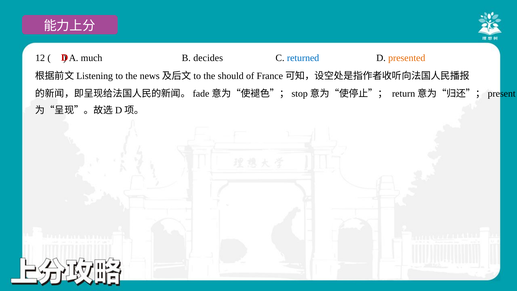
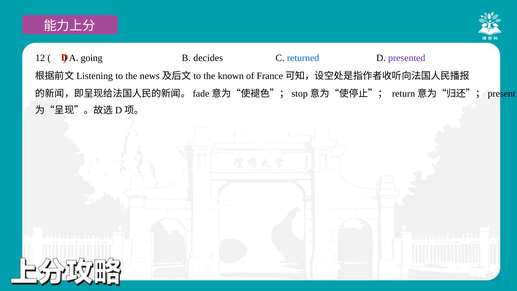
much: much -> going (92, 58)
presented colour: orange -> purple (407, 58)
should: should -> known (231, 76)
